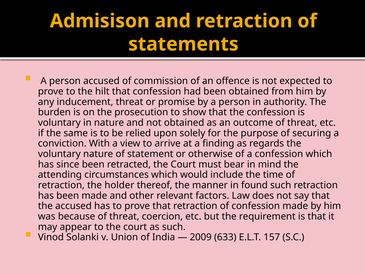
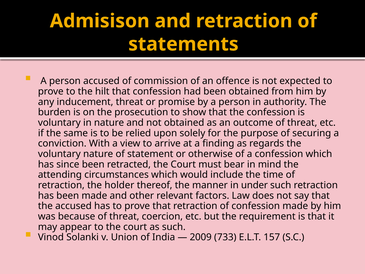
found: found -> under (254, 185)
633: 633 -> 733 (225, 237)
